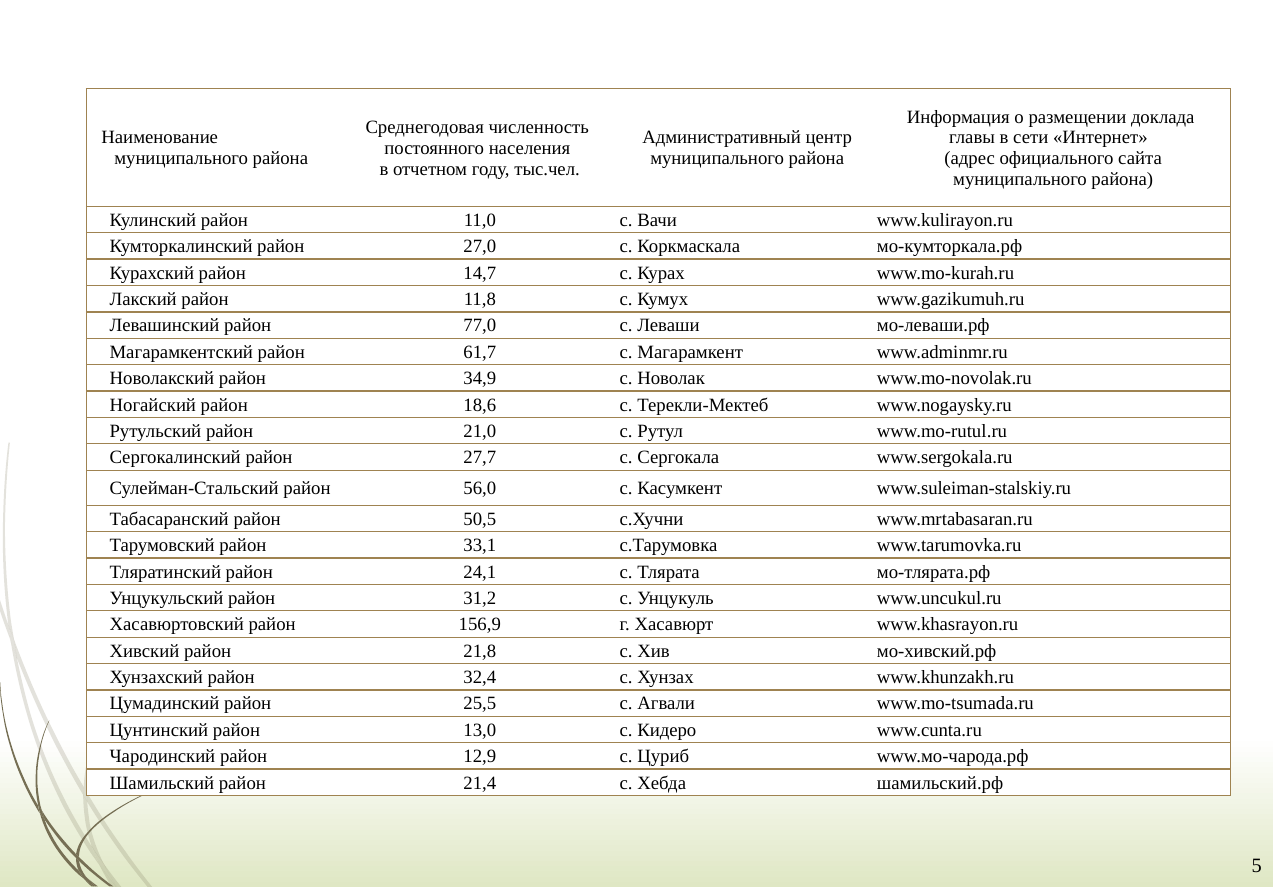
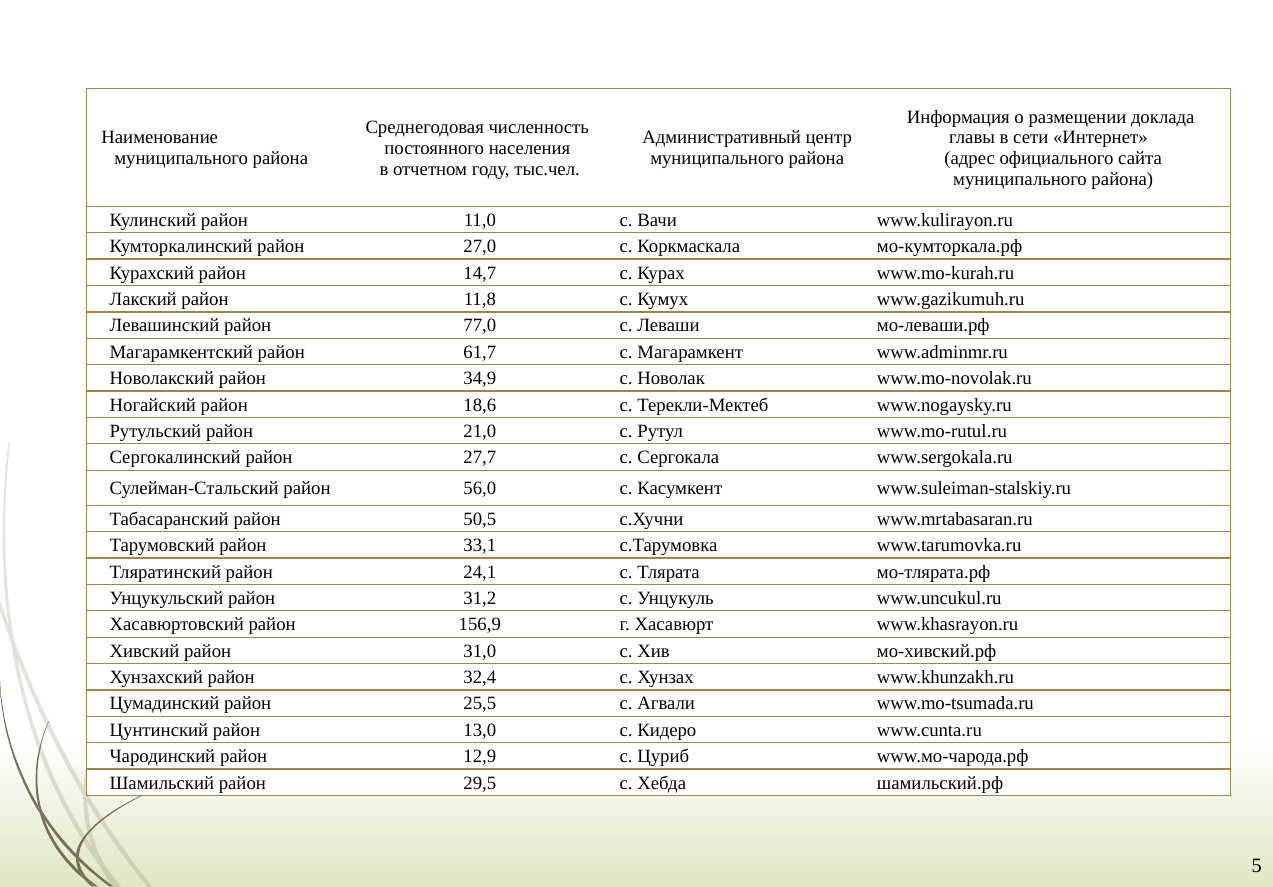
21,8: 21,8 -> 31,0 (480, 651)
21,4: 21,4 -> 29,5 (480, 783)
